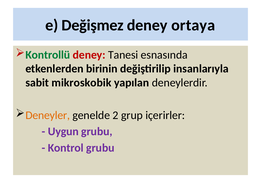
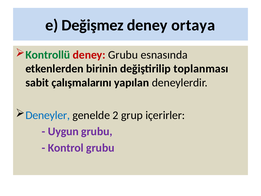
deney Tanesi: Tanesi -> Grubu (123, 55)
insanlarıyla: insanlarıyla -> toplanması (201, 69)
mikroskobik: mikroskobik -> çalışmalarını (82, 83)
Deneyler colour: orange -> blue (48, 115)
